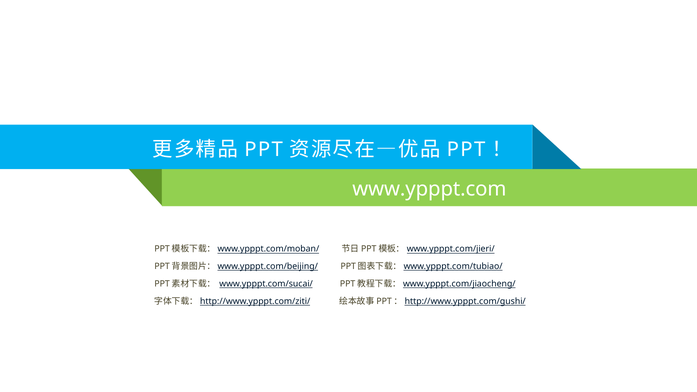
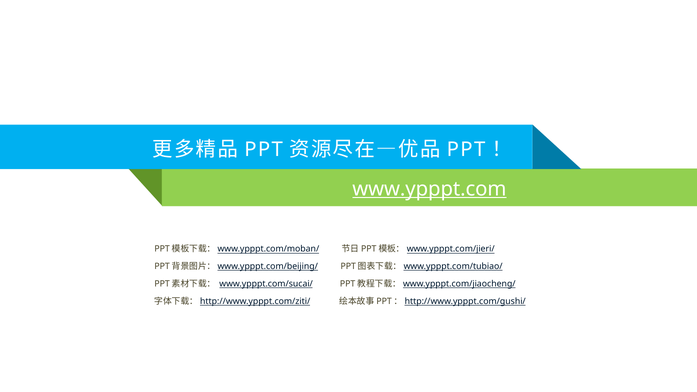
www.ypppt.com underline: none -> present (429, 189)
